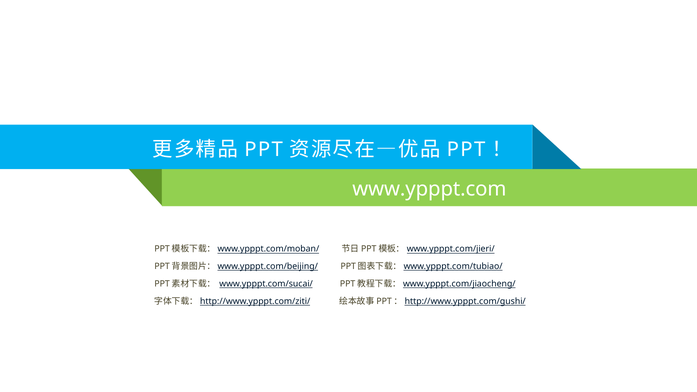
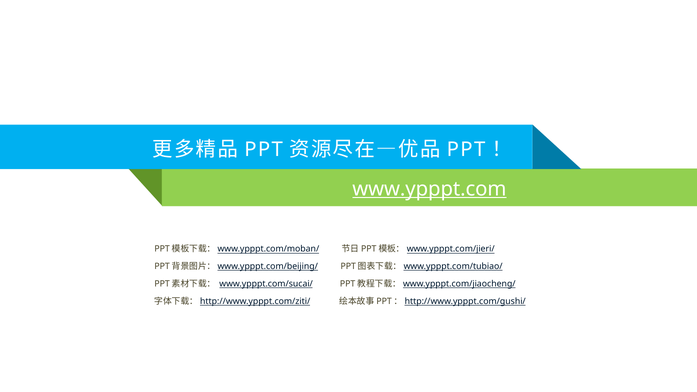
www.ypppt.com underline: none -> present (429, 189)
